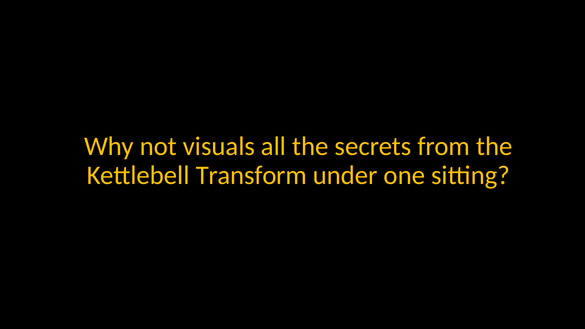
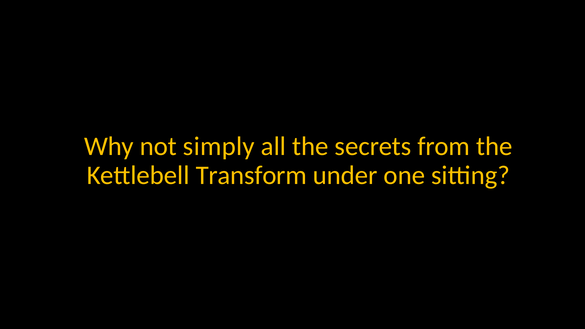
visuals: visuals -> simply (219, 146)
